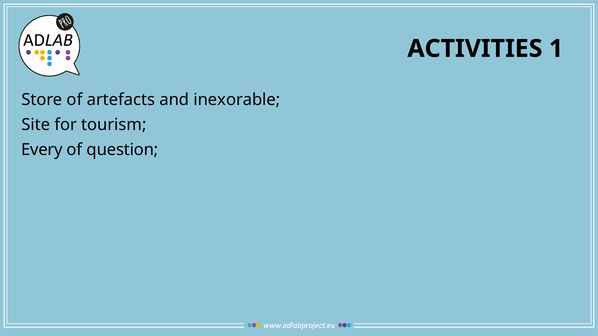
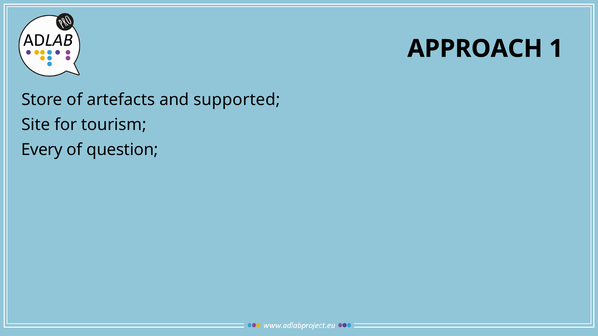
ACTIVITIES: ACTIVITIES -> APPROACH (475, 49)
inexorable: inexorable -> supported (237, 100)
